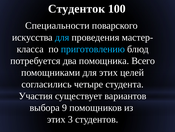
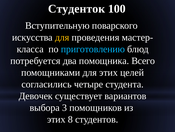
Специальности: Специальности -> Вступительную (57, 25)
для colour: light blue -> yellow (62, 37)
Участия: Участия -> Девочек (36, 95)
9: 9 -> 3 (65, 107)
3: 3 -> 8 (70, 119)
